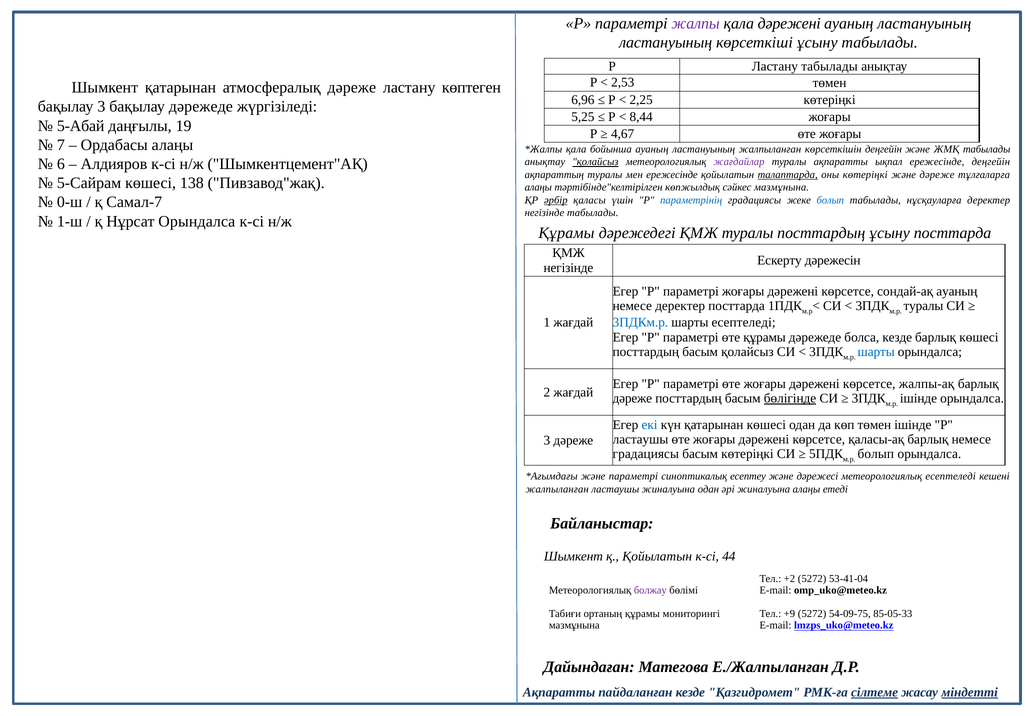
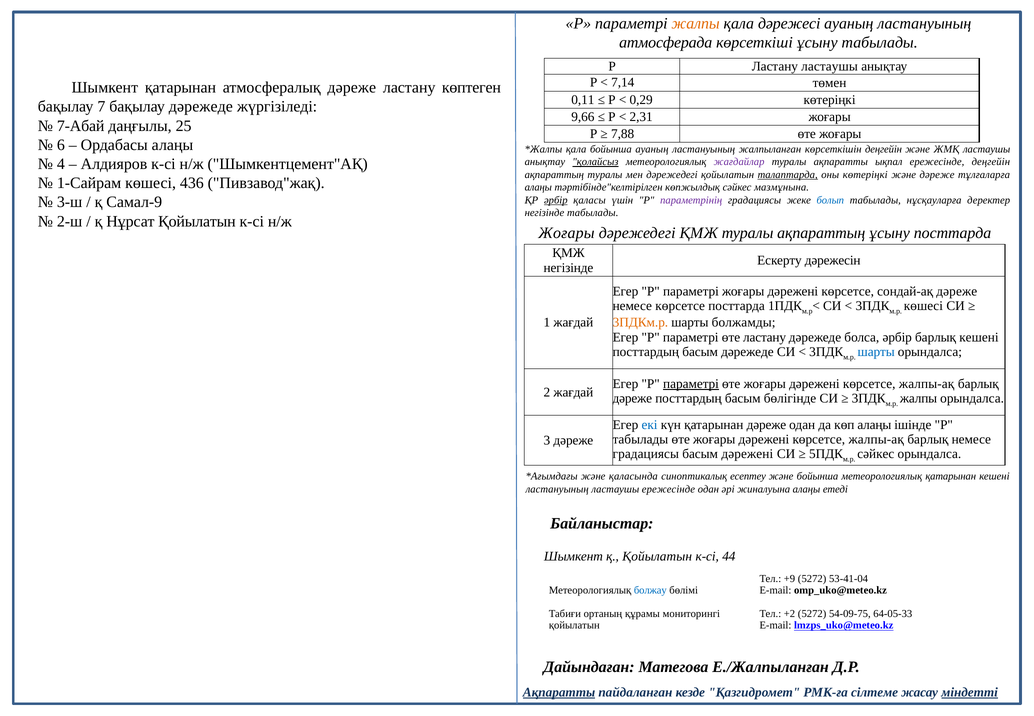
жалпы colour: purple -> orange (696, 23)
қала дәрежені: дәрежені -> дәрежесі (789, 23)
ластануының: ластануының -> атмосферада (666, 43)
Ластану табылады: табылады -> ластаушы (829, 66)
2,53: 2,53 -> 7,14 (623, 83)
6,96: 6,96 -> 0,11 (583, 100)
2,25: 2,25 -> 0,29 (641, 100)
бақылау 3: 3 -> 7 (101, 107)
5,25: 5,25 -> 9,66 (583, 117)
8,44: 8,44 -> 2,31 (641, 117)
5-Абай: 5-Абай -> 7-Абай (81, 126)
19: 19 -> 25 (184, 126)
4,67: 4,67 -> 7,88 (623, 134)
7: 7 -> 6 (61, 145)
ЖМҚ табылады: табылады -> ластаушы (987, 149)
6: 6 -> 4 (61, 164)
мен ережесінде: ережесінде -> дәрежедегі (672, 175)
5-Сайрам: 5-Сайрам -> 1-Сайрам (89, 183)
138: 138 -> 436 (192, 183)
0-ш: 0-ш -> 3-ш (70, 202)
Самал-7: Самал-7 -> Самал-9 (134, 202)
параметрінің colour: blue -> purple (691, 200)
1-ш: 1-ш -> 2-ш (70, 221)
Нұрсат Орындалса: Орындалса -> Қойылатын (197, 221)
Құрамы: Құрамы -> Жоғары (566, 233)
туралы посттардың: посттардың -> ақпараттың (821, 233)
сондай-ақ ауаның: ауаның -> дәреже (957, 291)
немесе деректер: деректер -> көрсетсе (680, 306)
туралы: туралы -> көшесі (923, 306)
3ПДКм.р colour: blue -> orange (640, 323)
шарты есептеледі: есептеледі -> болжамды (744, 323)
өте құрамы: құрамы -> ластану (765, 337)
болса кезде: кезде -> әрбір (897, 337)
барлық көшесі: көшесі -> кешені (979, 337)
басым қолайсыз: қолайсыз -> дәрежеде (747, 352)
параметрі underline: none -> present (691, 384)
бөлігінде underline: present -> none (790, 398)
ішінде: ішінде -> жалпы (919, 398)
қатарынан көшесі: көшесі -> дәреже (766, 425)
көп төмен: төмен -> алаңы (874, 425)
ластаушы: ластаушы -> табылады (640, 439)
қаласы-ақ: қаласы-ақ -> жалпы-ақ (876, 439)
басым көтеріңкі: көтеріңкі -> дәрежені (747, 454)
болып: болып -> сәйкес (876, 454)
және параметрі: параметрі -> қаласында (633, 476)
және дәрежесі: дәрежесі -> бойынша (817, 476)
метеорологиялық есептеледі: есептеледі -> қатарынан (951, 476)
жалпыланған: жалпыланған -> ластануының (557, 489)
ластаушы жиналуына: жиналуына -> ережесінде (668, 489)
+2: +2 -> +9 (789, 579)
болжау colour: purple -> blue (650, 590)
+9: +9 -> +2 (789, 614)
85-05-33: 85-05-33 -> 64-05-33 (893, 614)
мазмұнына: мазмұнына -> қойылатын (574, 625)
Ақпаратты underline: none -> present (559, 692)
сілтеме underline: present -> none (875, 692)
